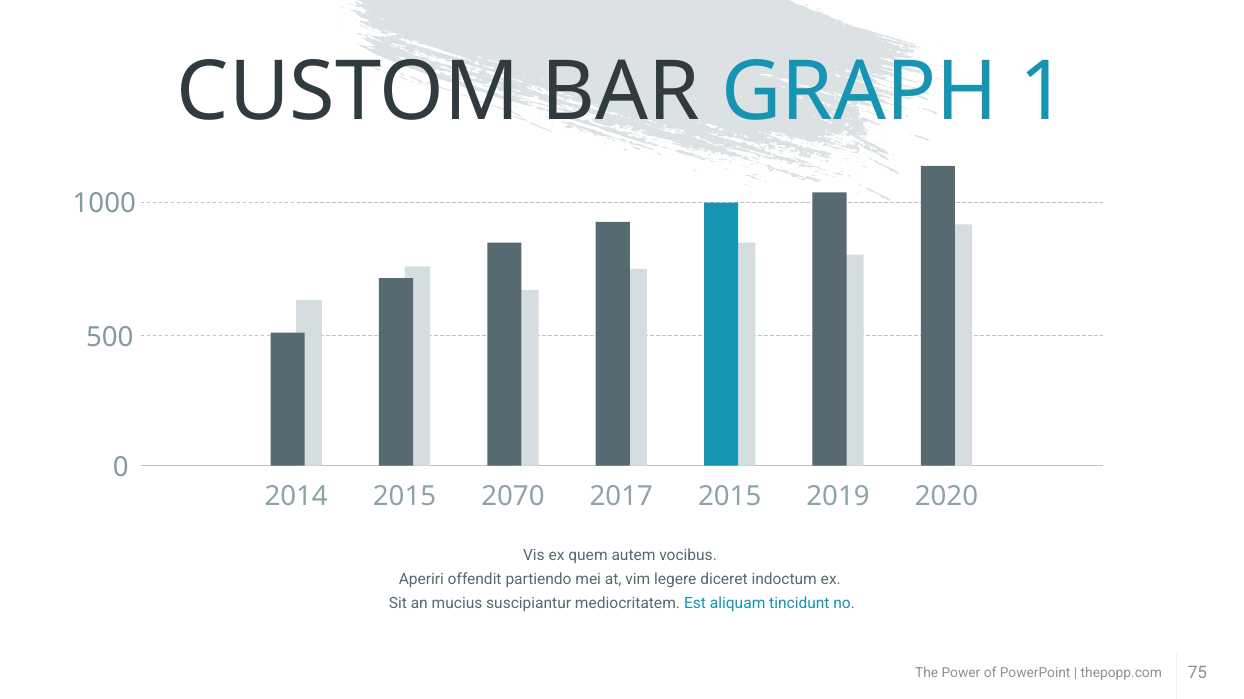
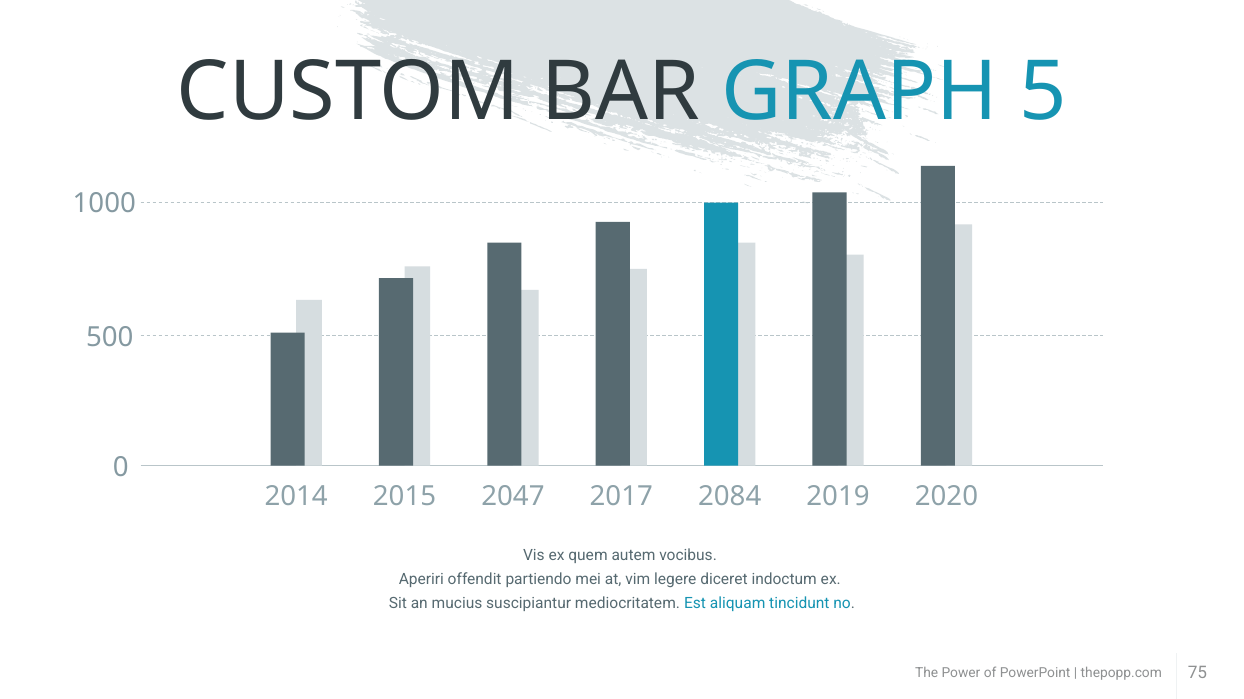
1: 1 -> 5 (1043, 92)
2070: 2070 -> 2047 (513, 497)
2017 2015: 2015 -> 2084 (730, 497)
